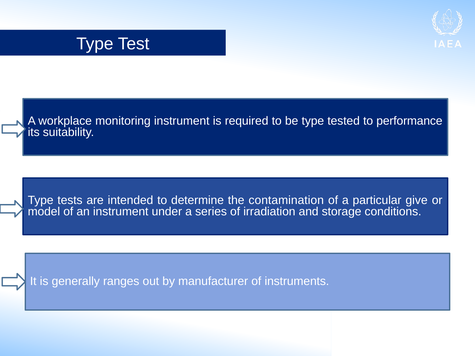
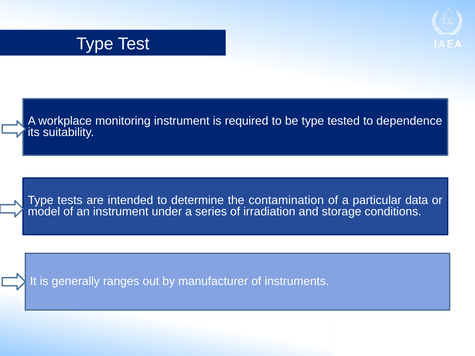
performance: performance -> dependence (409, 121)
give: give -> data (417, 200)
